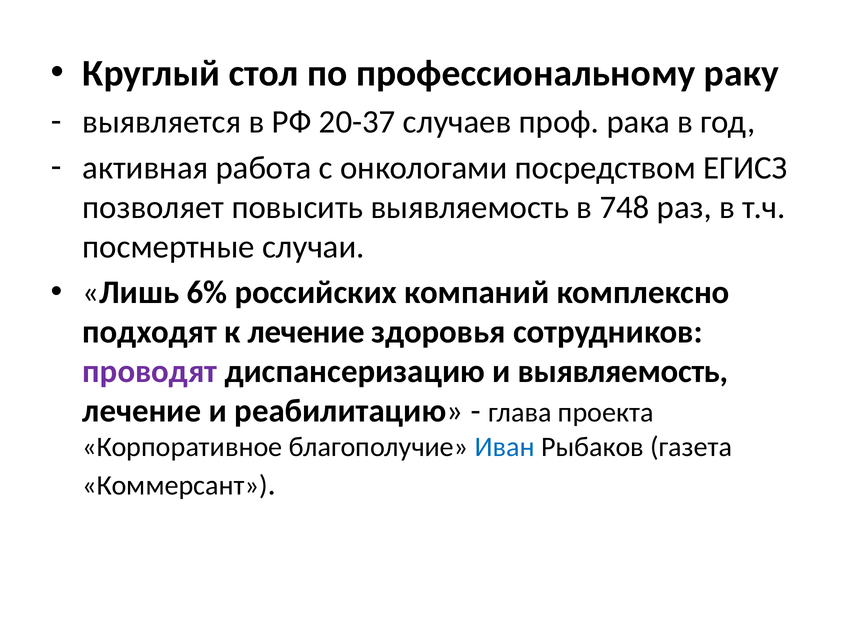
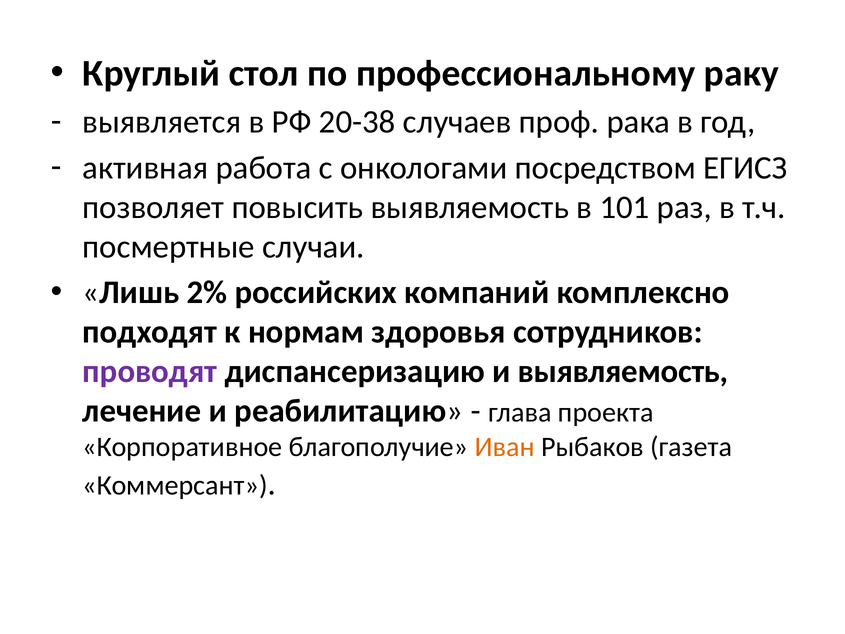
20-37: 20-37 -> 20-38 (357, 122)
748: 748 -> 101 (624, 207)
6%: 6% -> 2% (207, 293)
к лечение: лечение -> нормам (306, 332)
Иван colour: blue -> orange (505, 447)
